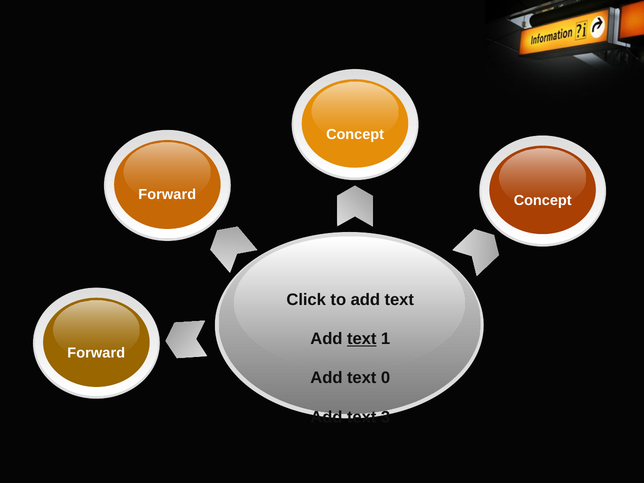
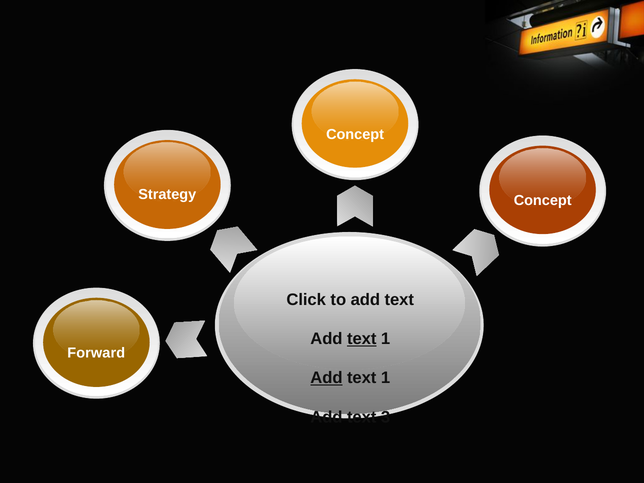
Forward: Forward -> Strategy (167, 194)
Add underline: none -> present (326, 378)
0: 0 -> 1 (386, 378)
